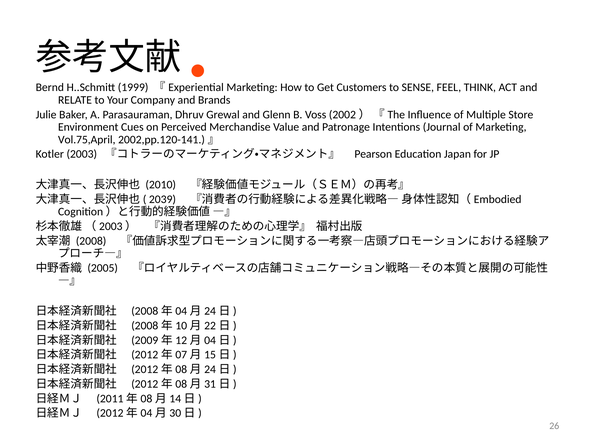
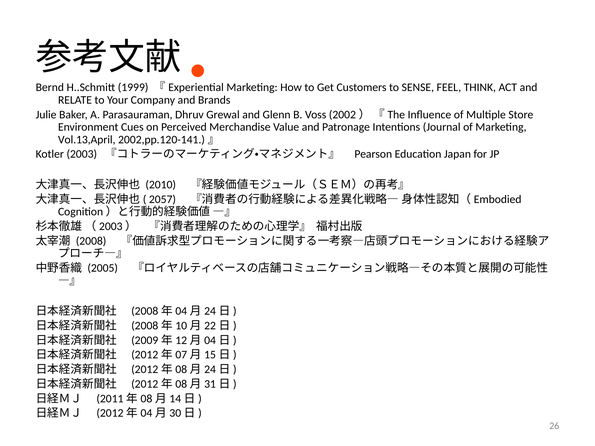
Vol.75,April: Vol.75,April -> Vol.13,April (87, 140)
2039: 2039 -> 2057 (162, 199)
